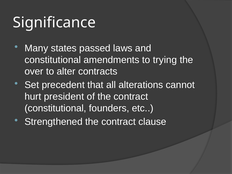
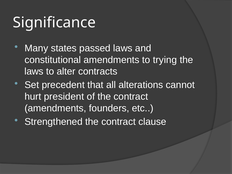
over: over -> laws (34, 71)
constitutional: constitutional -> amendments (55, 108)
